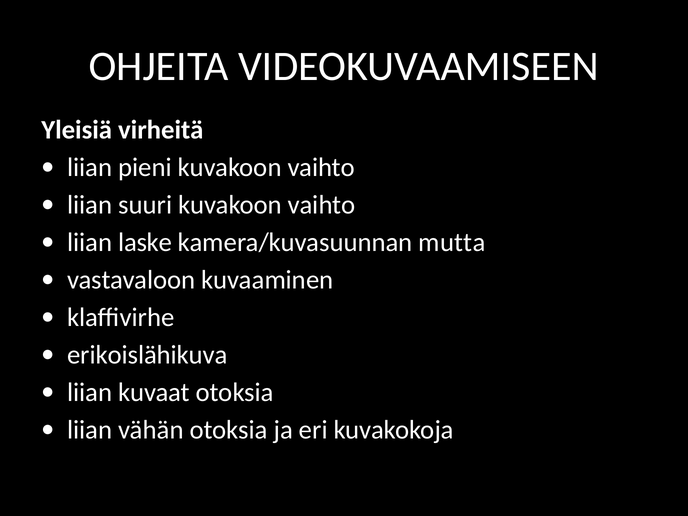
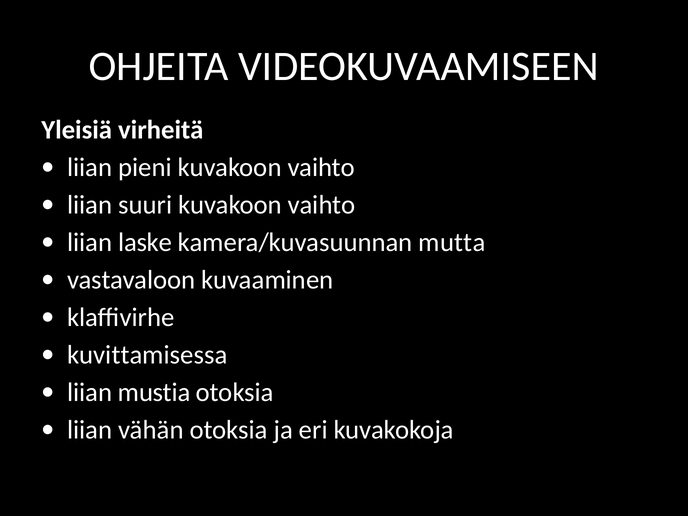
erikoislähikuva: erikoislähikuva -> kuvittamisessa (147, 355)
kuvaat: kuvaat -> mustia (154, 392)
